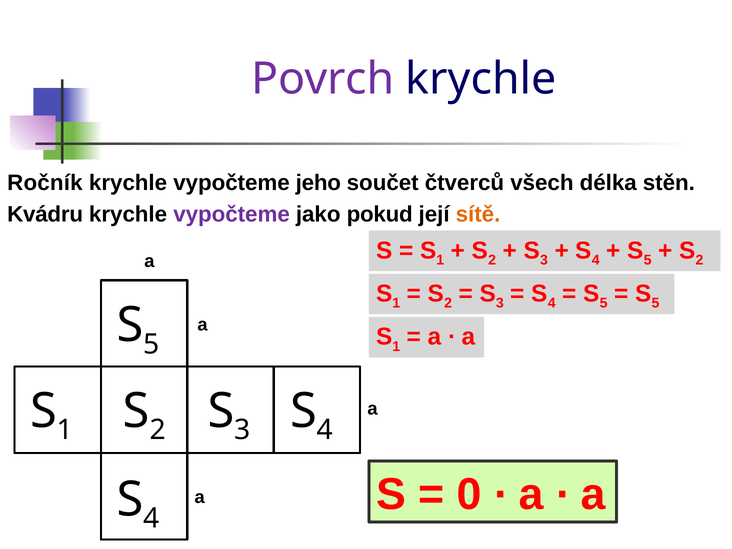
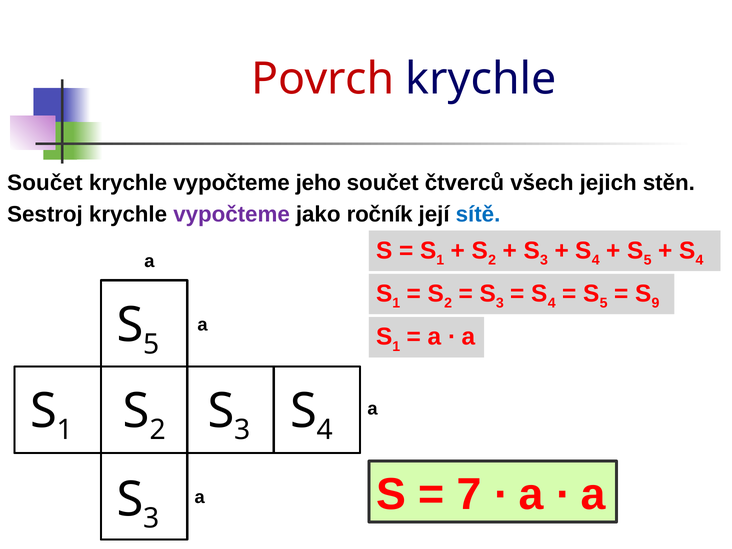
Povrch colour: purple -> red (323, 79)
Ročník: Ročník -> Součet (45, 183)
délka: délka -> jejich (608, 183)
Kvádru: Kvádru -> Sestroj (45, 215)
pokud: pokud -> ročník (380, 215)
sítě colour: orange -> blue (478, 215)
2: 2 -> 4 (699, 260)
5: 5 -> 9 (655, 303)
0: 0 -> 7 (469, 495)
4: 4 -> 3 (152, 519)
